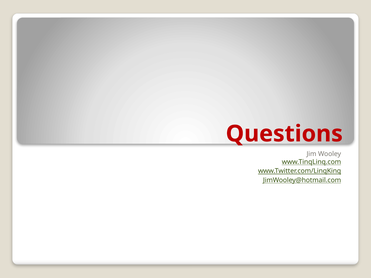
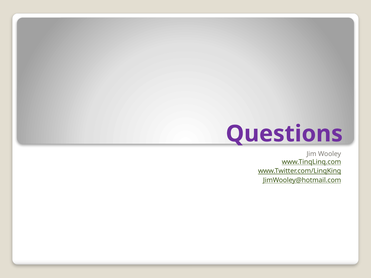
Questions colour: red -> purple (284, 134)
